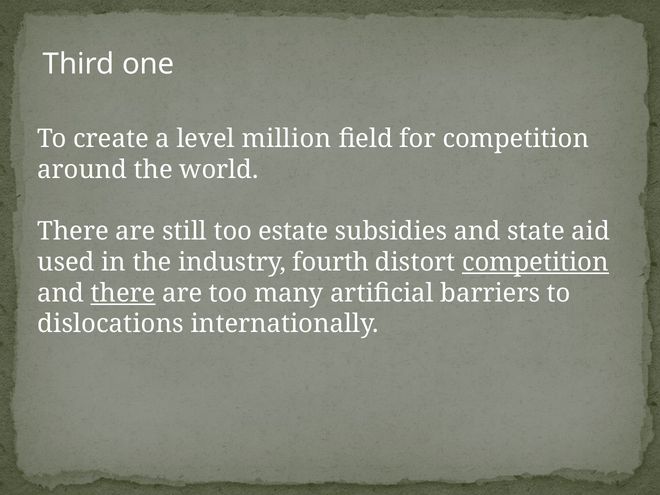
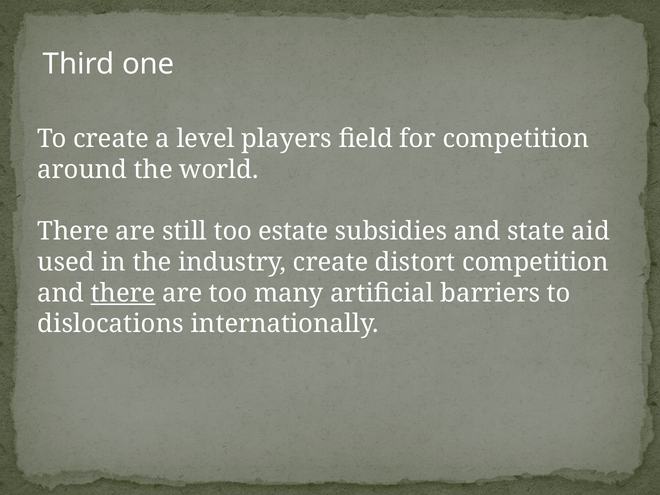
million: million -> players (287, 139)
industry fourth: fourth -> create (331, 262)
competition underline: present -> none (535, 262)
